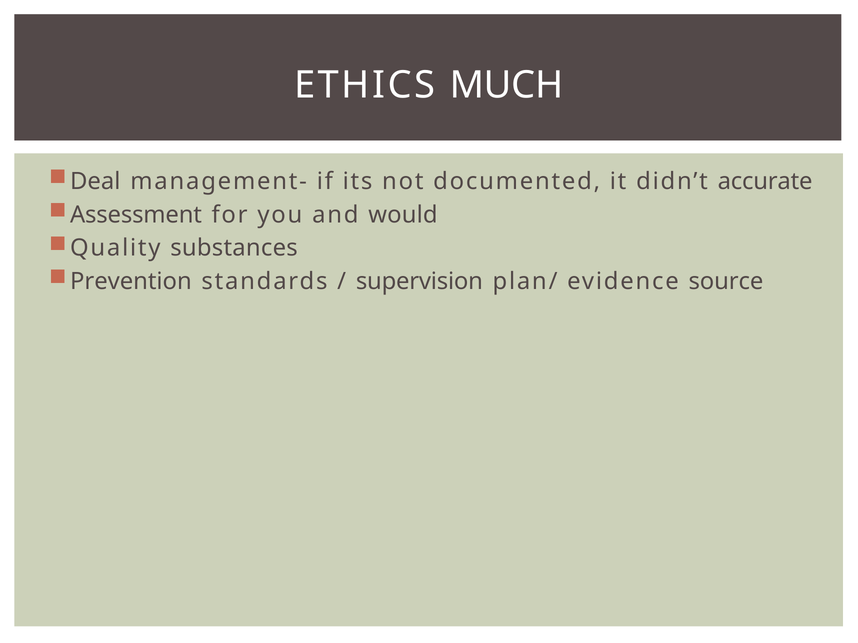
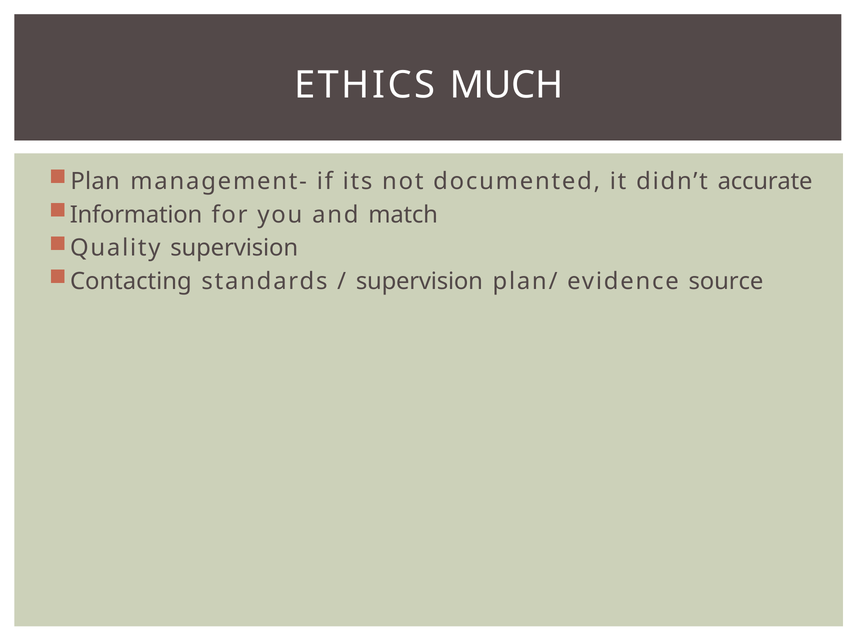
Deal: Deal -> Plan (95, 182)
Assessment: Assessment -> Information (136, 215)
would: would -> match (403, 215)
Quality substances: substances -> supervision (234, 248)
Prevention: Prevention -> Contacting (131, 282)
